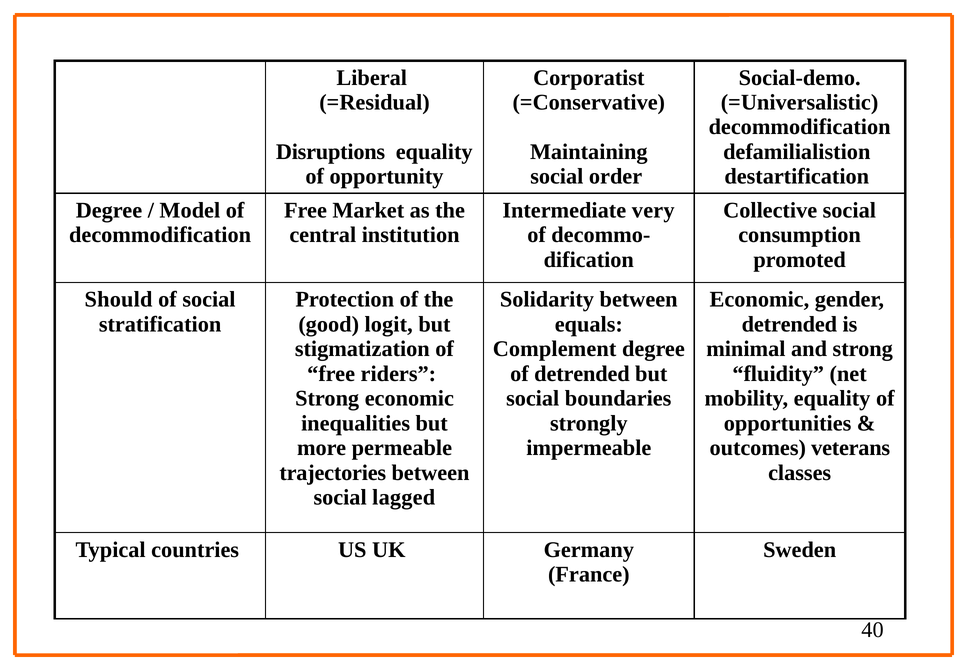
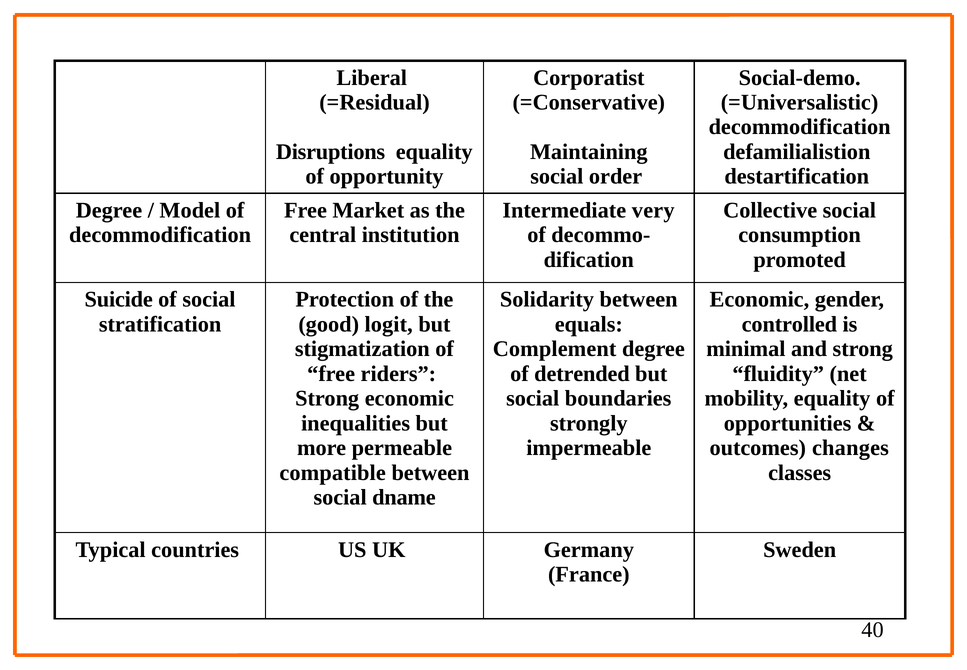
Should: Should -> Suicide (119, 299)
detrended: detrended -> controlled (789, 324)
veterans: veterans -> changes (850, 448)
trajectories: trajectories -> compatible (333, 472)
lagged: lagged -> dname (404, 497)
